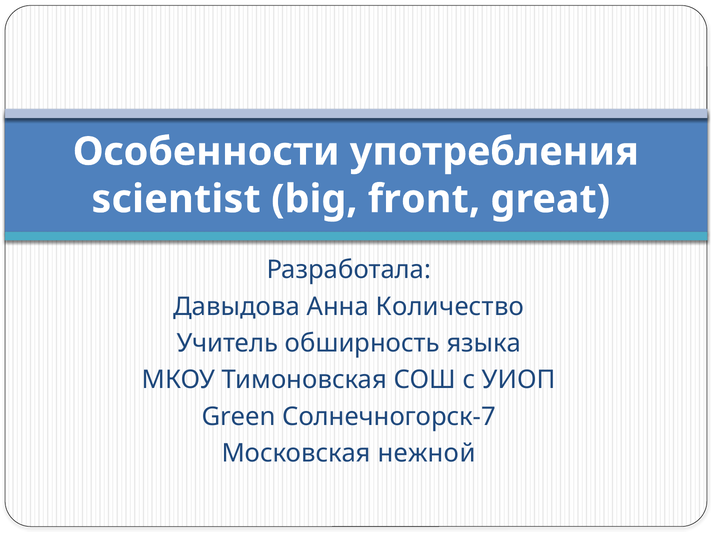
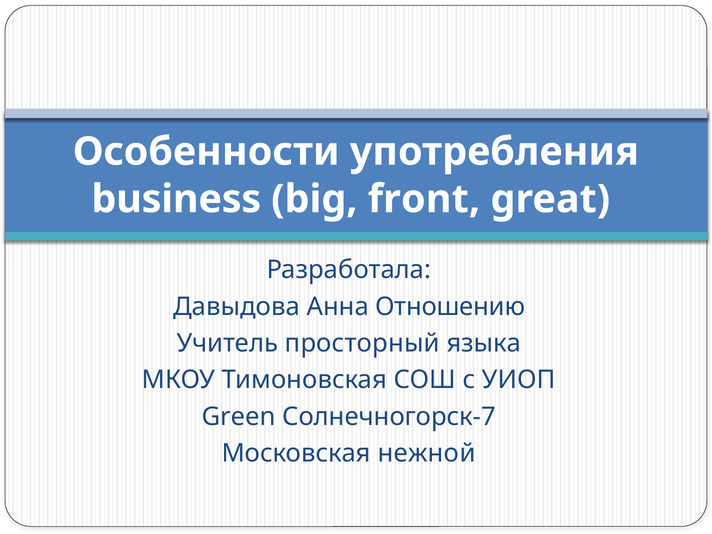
scientist: scientist -> business (176, 199)
Количество: Количество -> Отношению (450, 307)
обширность: обширность -> просторный (362, 343)
